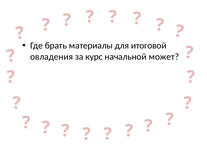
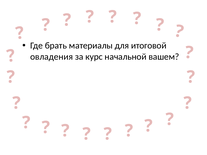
может: может -> вашем (164, 57)
